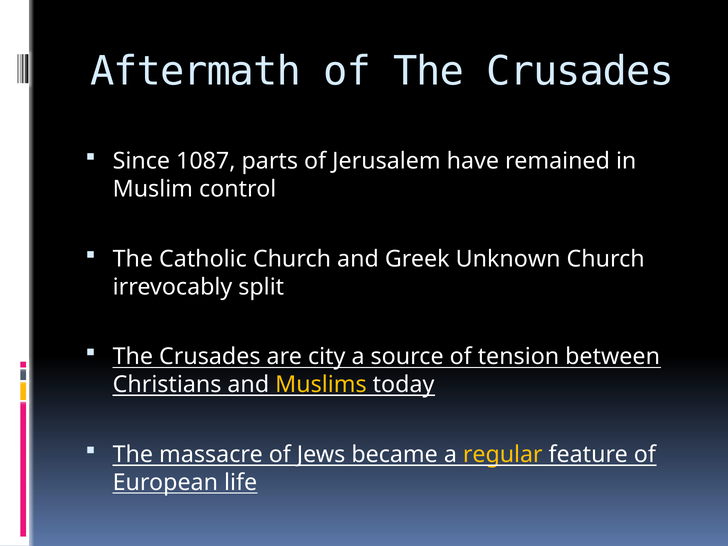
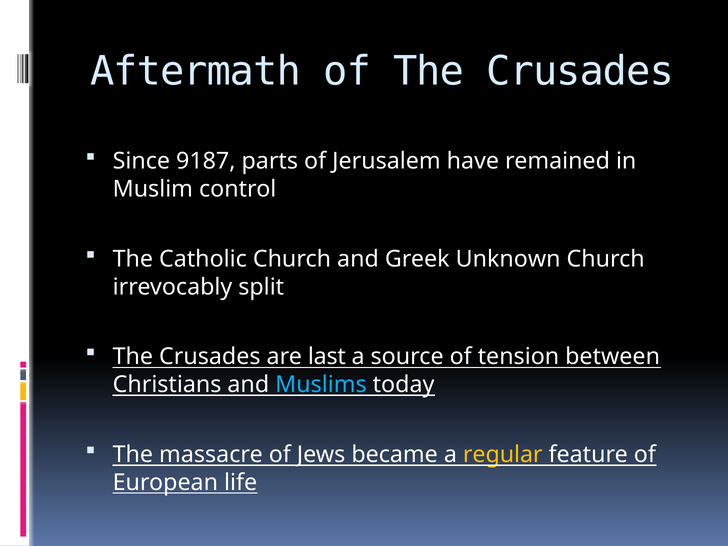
1087: 1087 -> 9187 (206, 161)
city: city -> last (327, 357)
Muslims colour: yellow -> light blue (321, 385)
